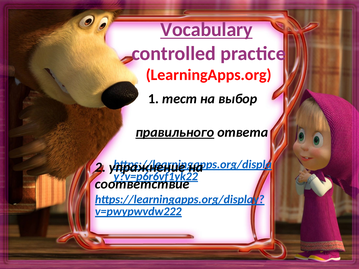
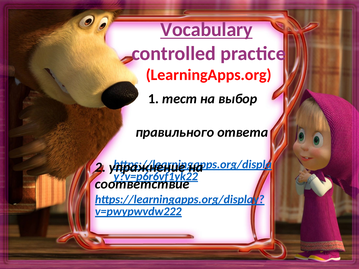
правильного underline: present -> none (175, 132)
